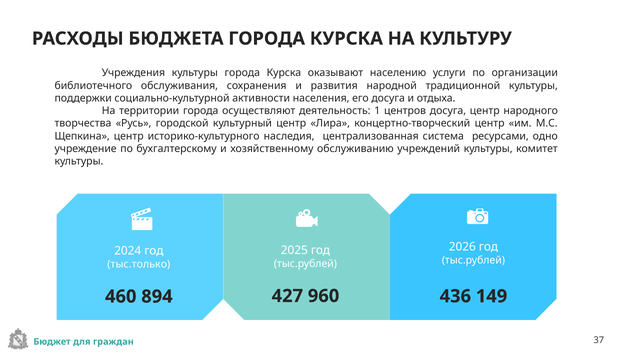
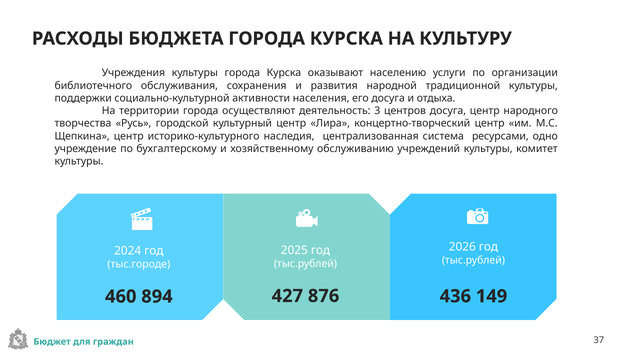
1: 1 -> 3 (377, 111)
тыс.только: тыс.только -> тыс.городе (139, 264)
960: 960 -> 876 (324, 295)
